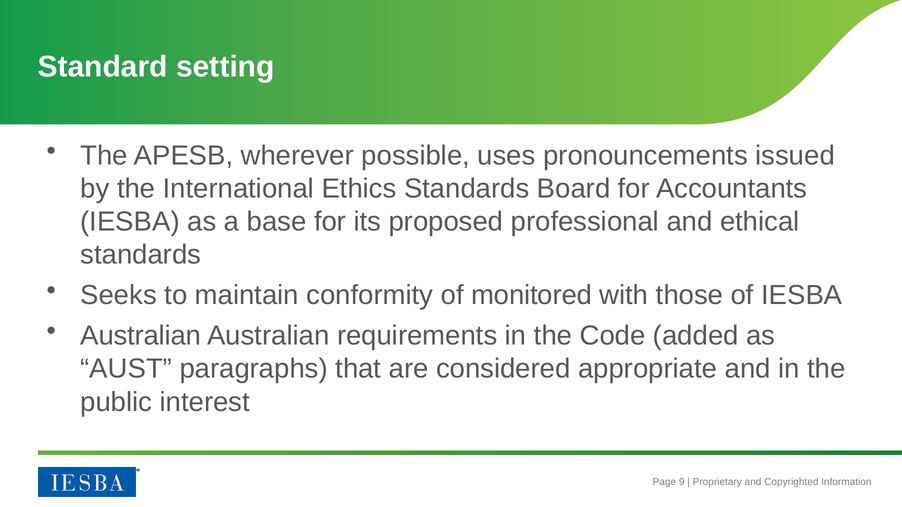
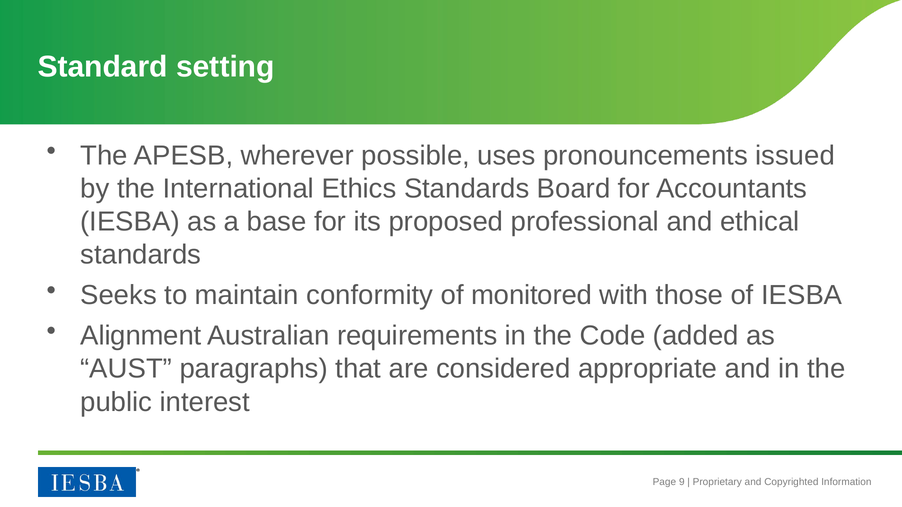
Australian: Australian -> Alignment (141, 336)
